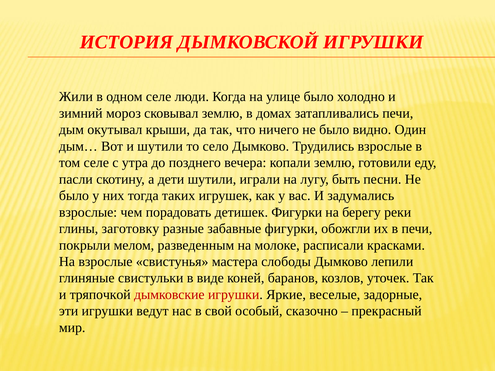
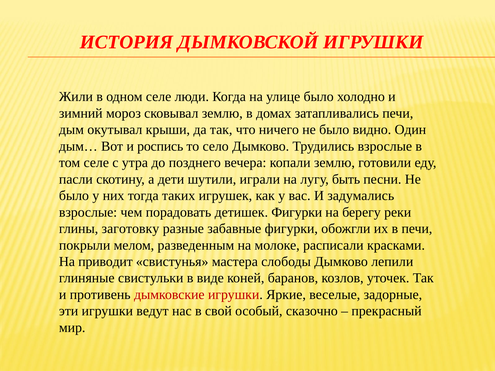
и шутили: шутили -> роспись (160, 146)
На взрослые: взрослые -> приводит (106, 262)
тряпочкой: тряпочкой -> противень (100, 295)
